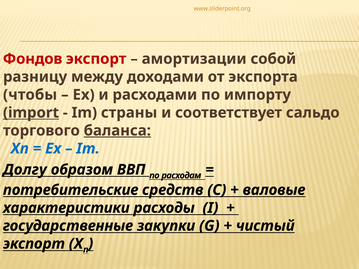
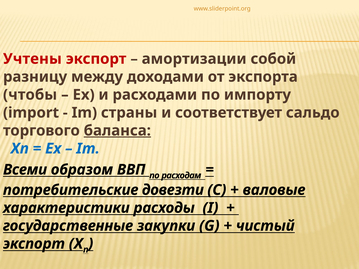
Фондов: Фондов -> Учтены (32, 59)
import underline: present -> none (31, 113)
Долгу: Долгу -> Всеми (25, 170)
средств: средств -> довезти (173, 190)
